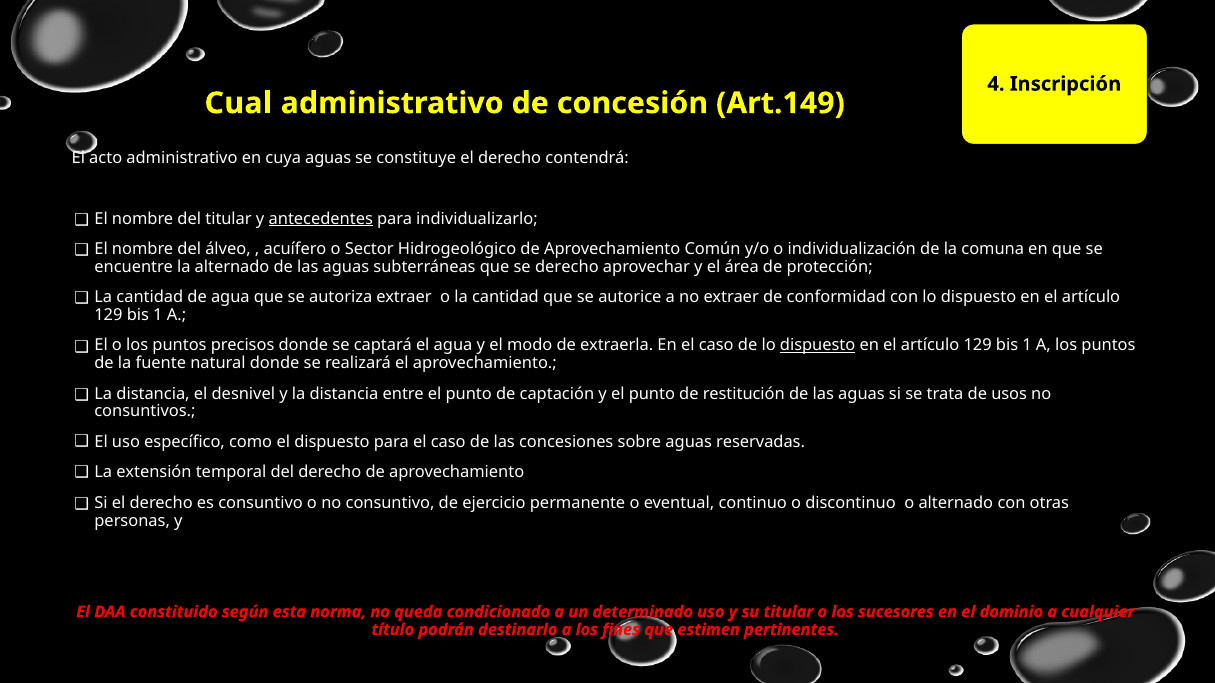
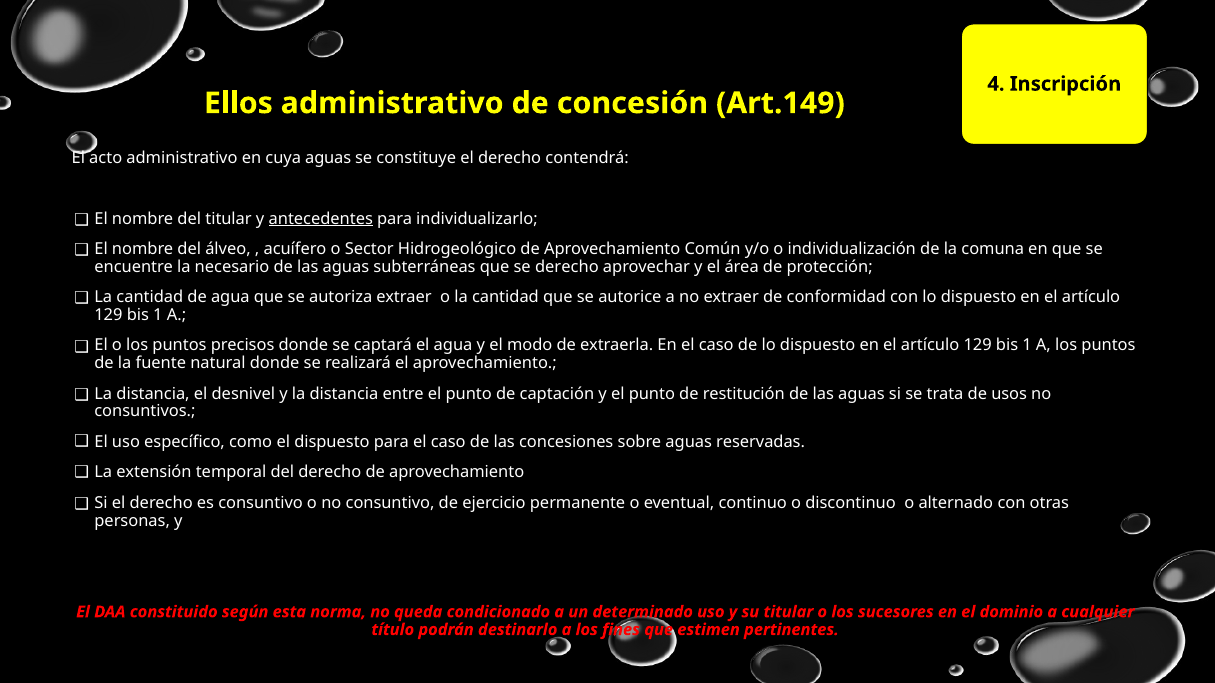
Cual: Cual -> Ellos (238, 103)
la alternado: alternado -> necesario (232, 267)
dispuesto underline: present -> none (818, 346)
